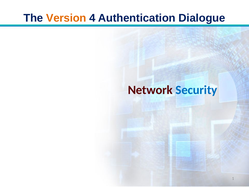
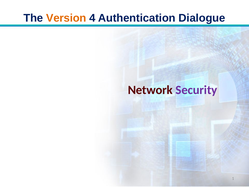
Security colour: blue -> purple (196, 90)
